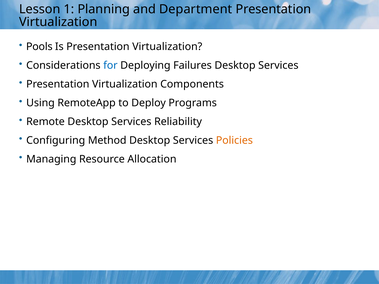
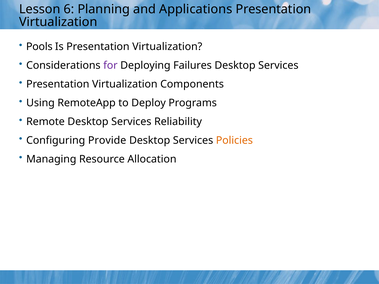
1: 1 -> 6 (69, 9)
Department: Department -> Applications (196, 9)
for colour: blue -> purple (110, 65)
Method: Method -> Provide (107, 140)
